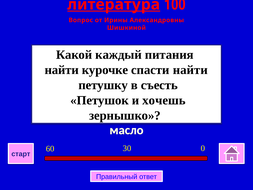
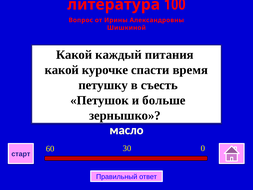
литература underline: present -> none (114, 4)
найти: найти -> какой (62, 70)
спасти найти: найти -> время (190, 70)
хочешь: хочешь -> больше (164, 100)
